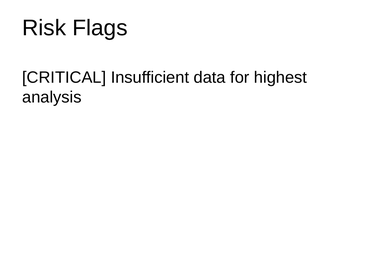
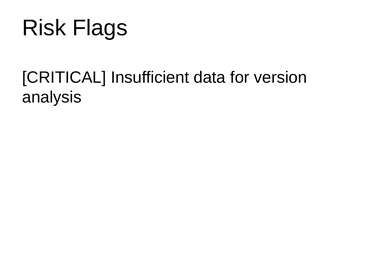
highest: highest -> version (280, 78)
